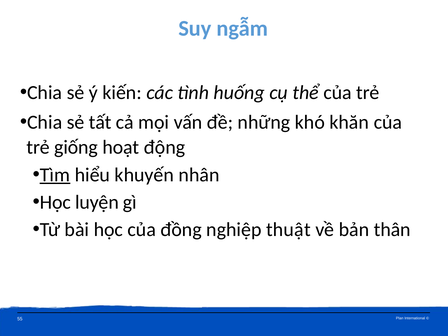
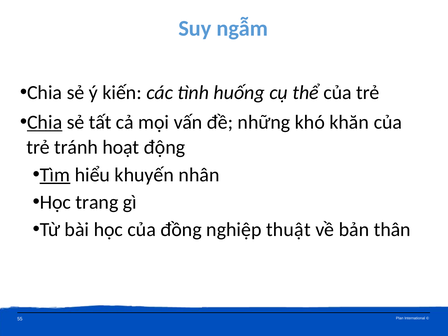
Chia underline: none -> present (45, 122)
giống: giống -> tránh (76, 147)
luyện: luyện -> trang (97, 202)
